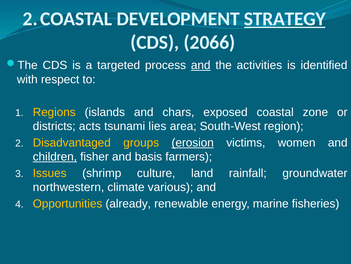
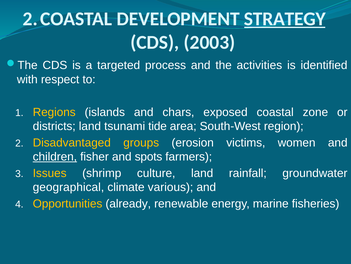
2066: 2066 -> 2003 (209, 42)
and underline: present -> none (201, 65)
districts acts: acts -> land (90, 126)
lies: lies -> tide (158, 126)
erosion underline: present -> none (193, 142)
basis: basis -> spots (149, 156)
northwestern: northwestern -> geographical (68, 187)
